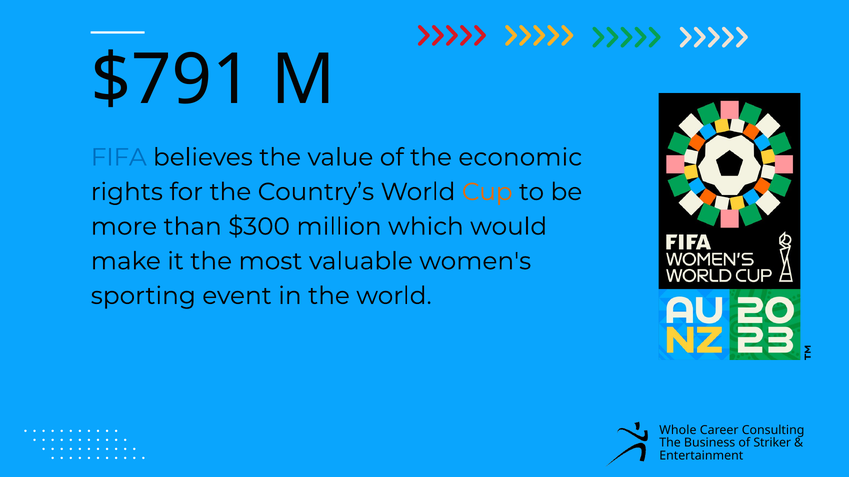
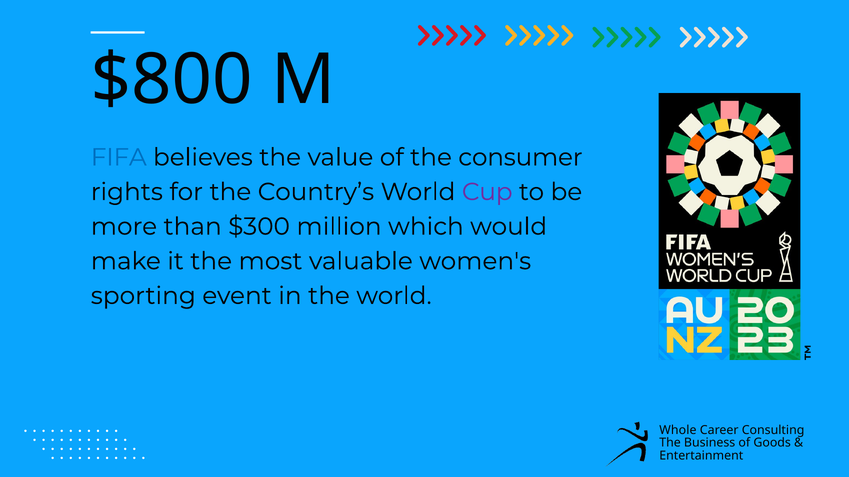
$791: $791 -> $800 (172, 80)
economic: economic -> consumer (520, 157)
Cup colour: orange -> purple (487, 192)
Striker: Striker -> Goods (772, 443)
